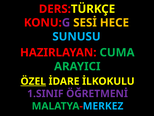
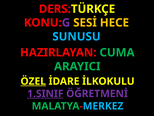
1.SINIF underline: none -> present (45, 93)
